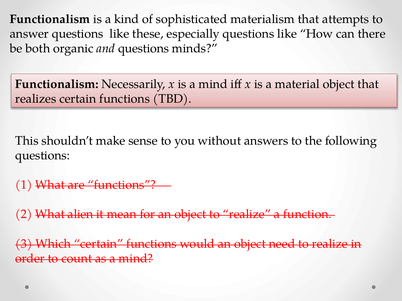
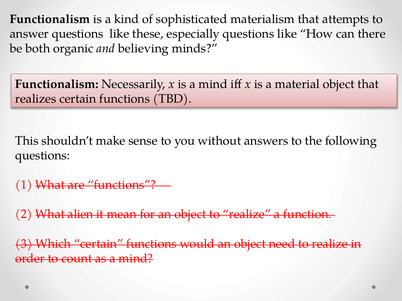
and questions: questions -> believing (143, 49)
